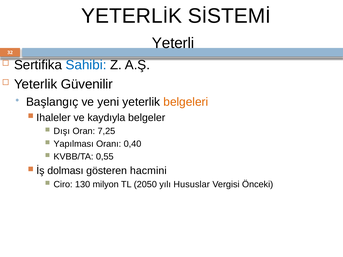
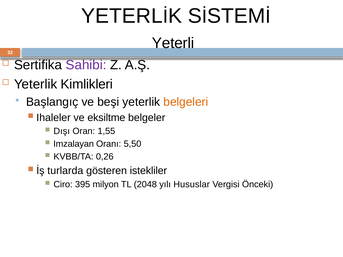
Sahibi colour: blue -> purple (86, 65)
Güvenilir: Güvenilir -> Kimlikleri (87, 84)
yeni: yeni -> beşi (108, 102)
kaydıyla: kaydıyla -> eksiltme (106, 118)
7,25: 7,25 -> 1,55 (106, 131)
Yapılması: Yapılması -> Imzalayan (74, 144)
0,40: 0,40 -> 5,50 (133, 144)
0,55: 0,55 -> 0,26 (105, 157)
dolması: dolması -> turlarda (65, 171)
hacmini: hacmini -> istekliler (148, 171)
130: 130 -> 395 (83, 184)
2050: 2050 -> 2048 (145, 184)
